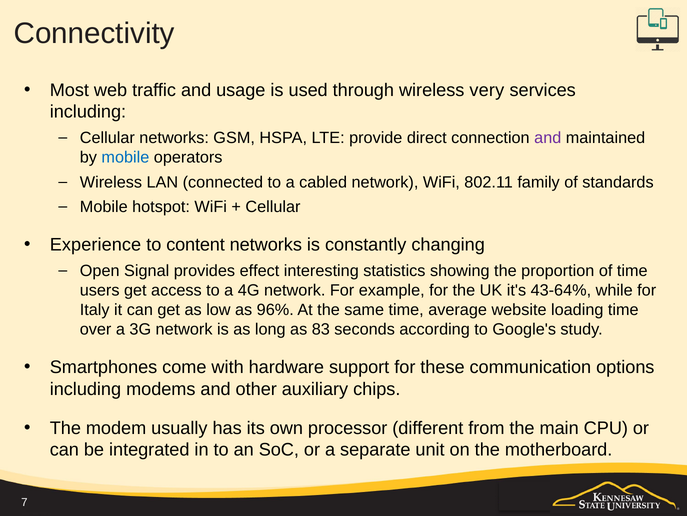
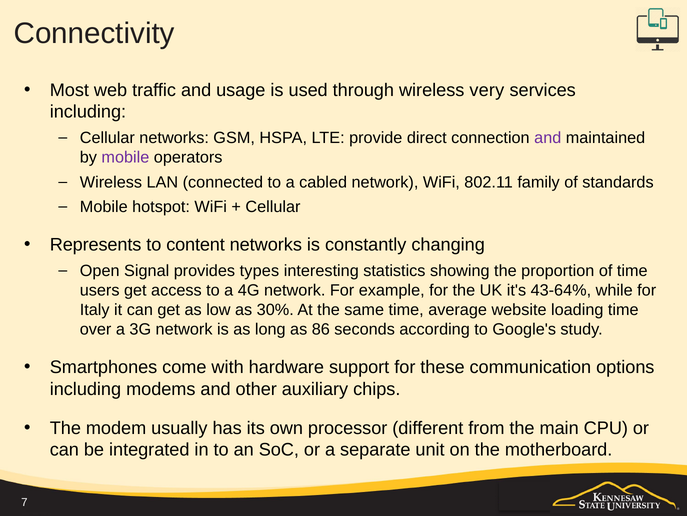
mobile colour: blue -> purple (125, 157)
Experience: Experience -> Represents (96, 245)
effect: effect -> types (259, 270)
96%: 96% -> 30% (275, 309)
83: 83 -> 86 (321, 329)
